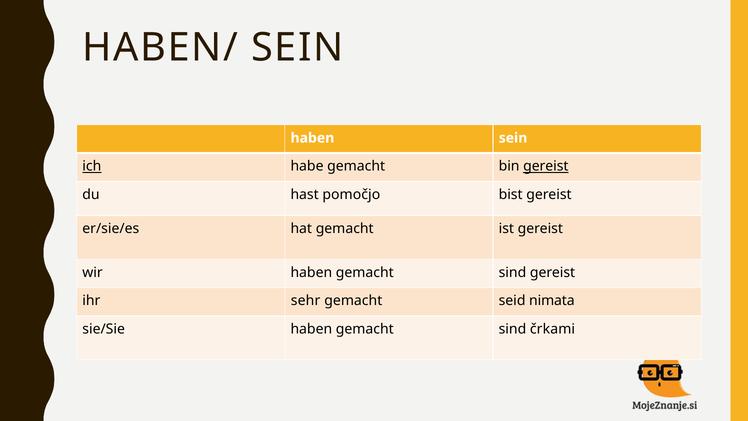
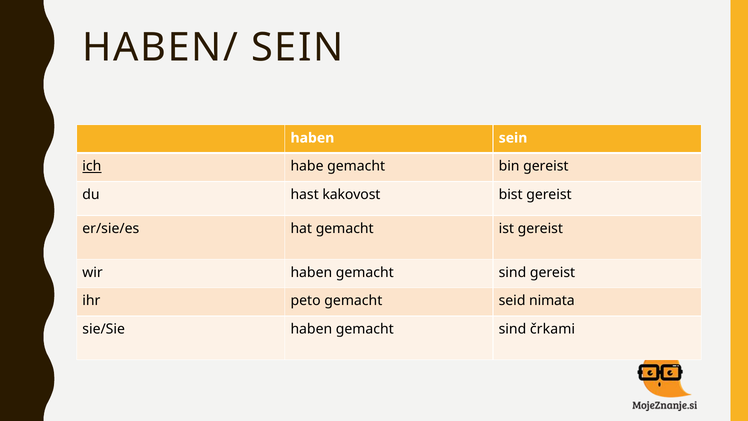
gereist underline: present -> none (546, 166)
pomočjo: pomočjo -> kakovost (351, 195)
sehr: sehr -> peto (306, 301)
